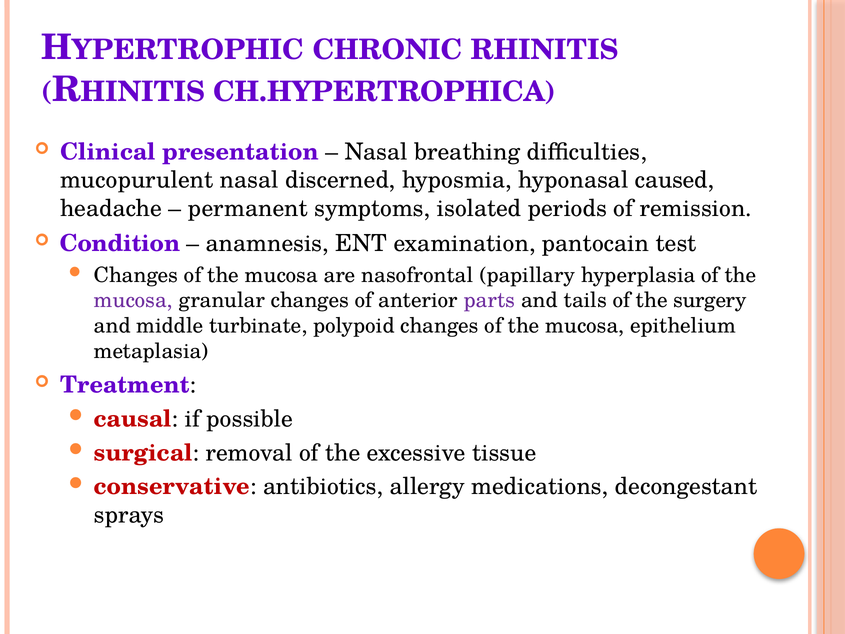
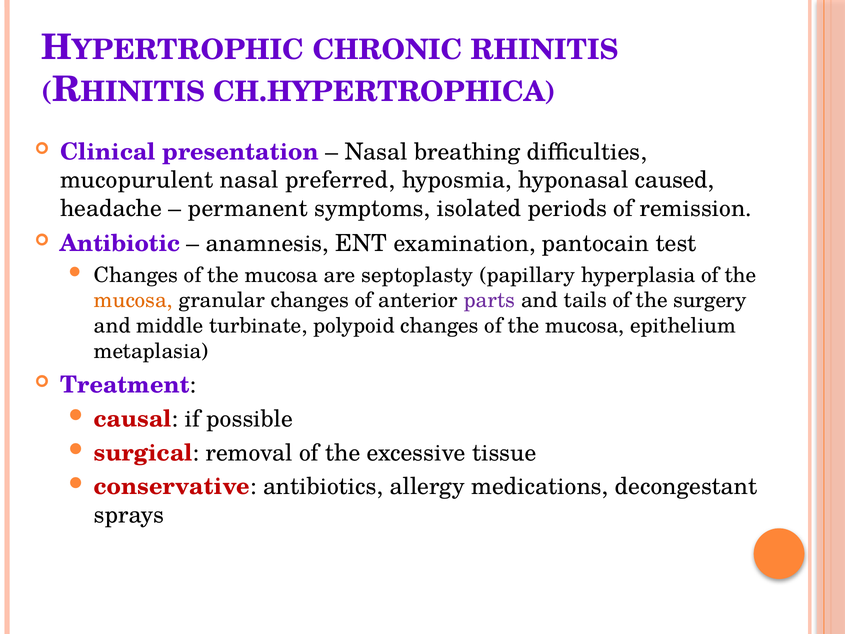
discerned: discerned -> preferred (340, 180)
Condition: Condition -> Antibiotic (120, 244)
nasofrontal: nasofrontal -> septoplasty (417, 275)
mucosa colour: purple -> orange (133, 300)
